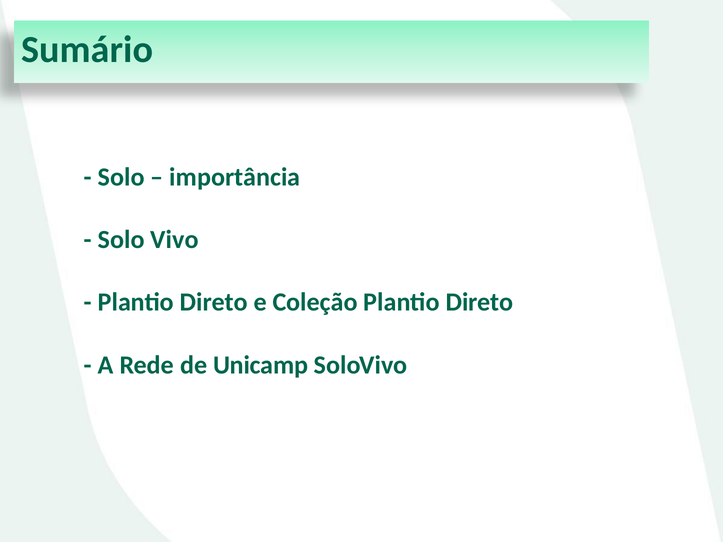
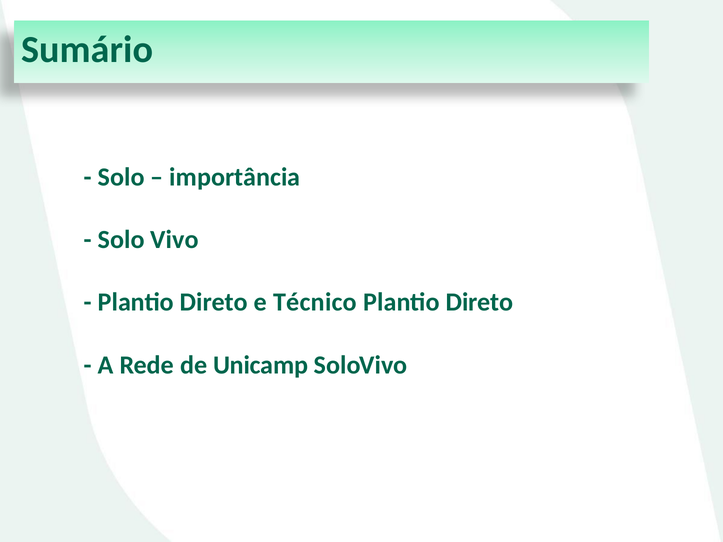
Coleção: Coleção -> Técnico (315, 303)
